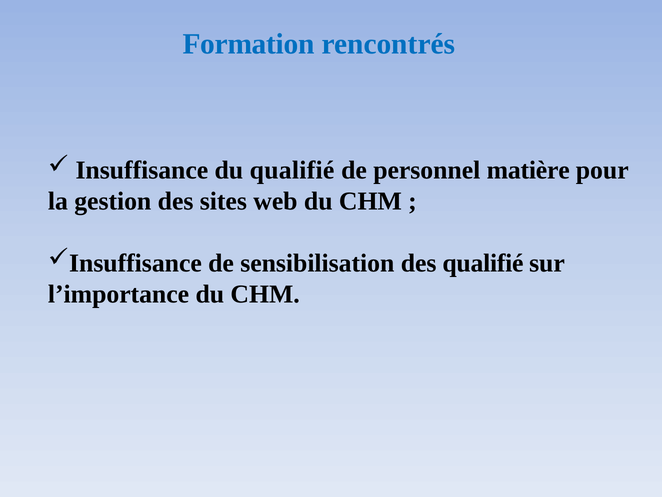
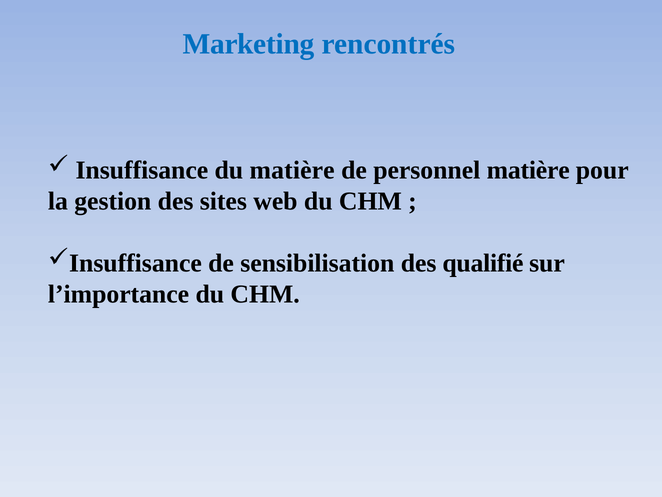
Formation: Formation -> Marketing (249, 44)
du qualifié: qualifié -> matière (292, 170)
